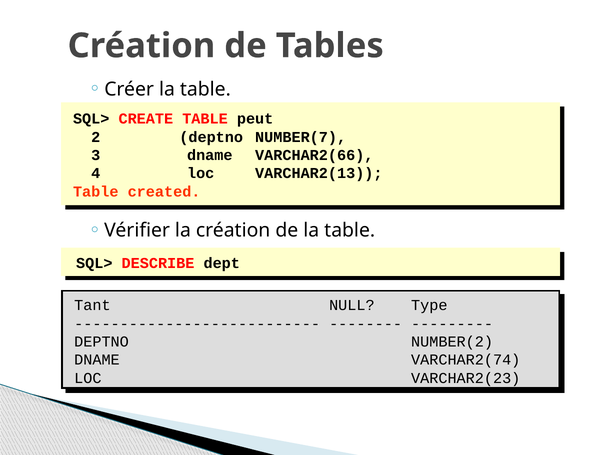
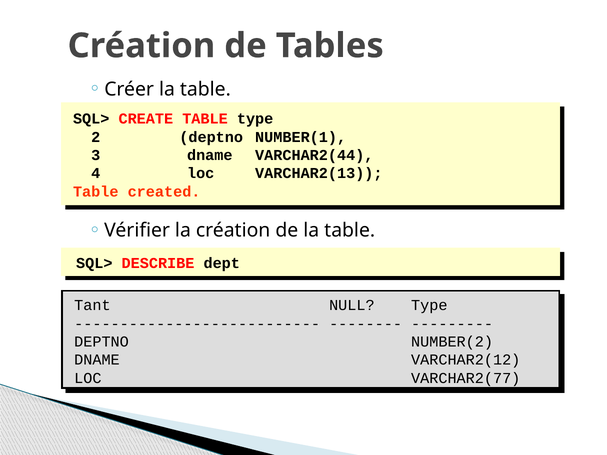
TABLE peut: peut -> type (255, 119)
NUMBER(7: NUMBER(7 -> NUMBER(1 (301, 137)
VARCHAR2(66: VARCHAR2(66 -> VARCHAR2(44 (314, 155)
VARCHAR2(74: VARCHAR2(74 -> VARCHAR2(12 (466, 360)
VARCHAR2(23: VARCHAR2(23 -> VARCHAR2(77 (466, 378)
